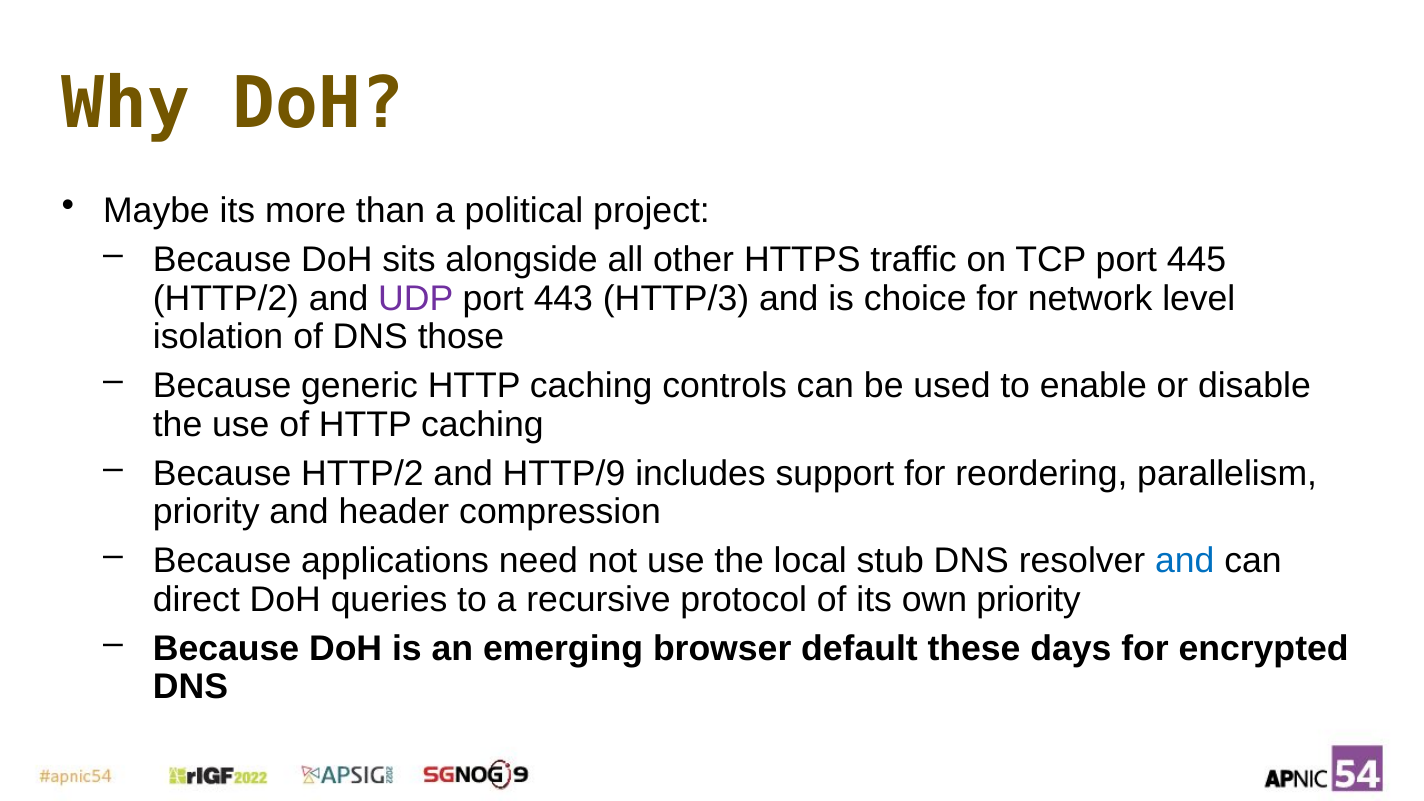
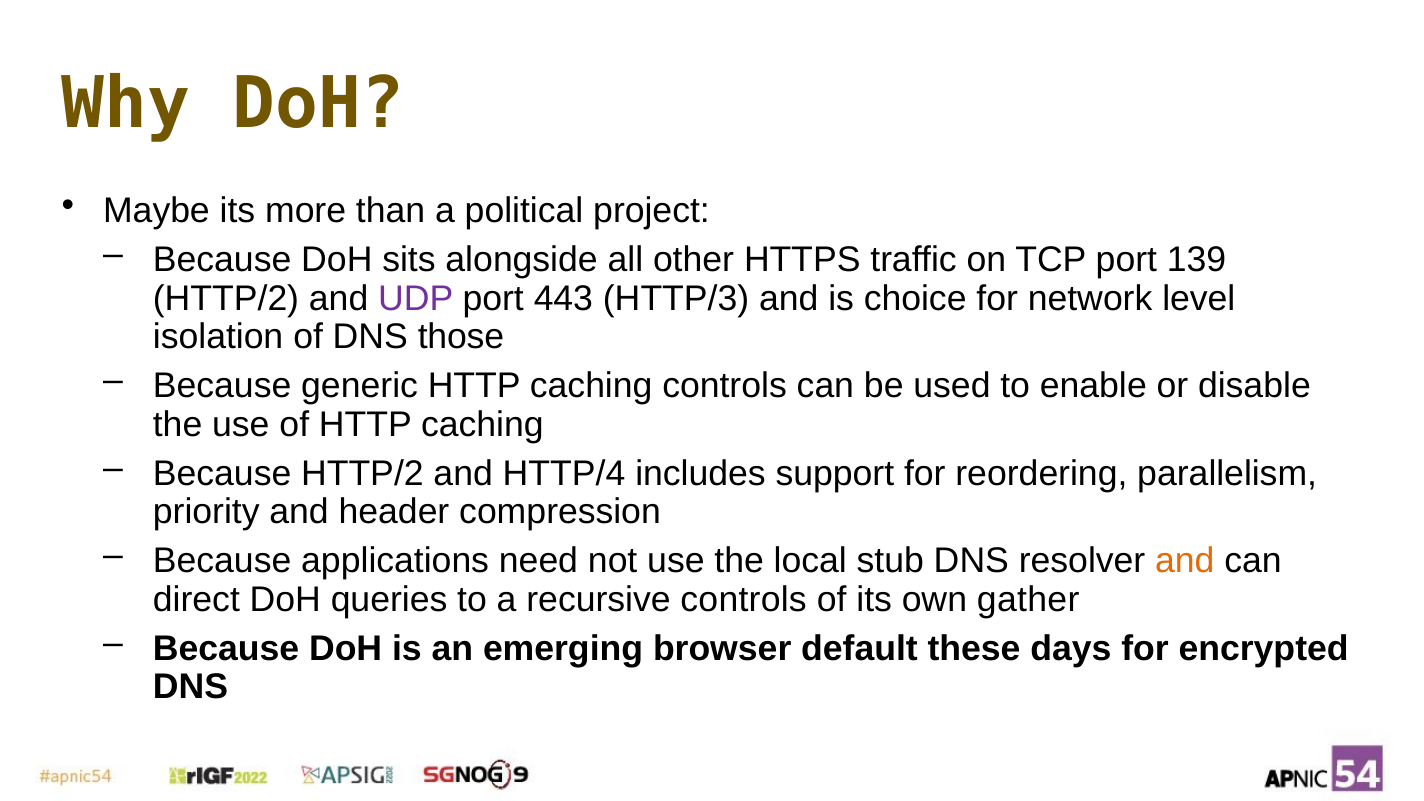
445: 445 -> 139 (1197, 260)
HTTP/9: HTTP/9 -> HTTP/4 (564, 473)
and colour: blue -> orange (1185, 561)
recursive protocol: protocol -> controls (744, 600)
own priority: priority -> gather (1028, 600)
